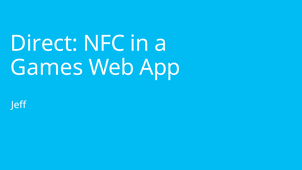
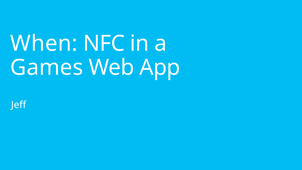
Direct: Direct -> When (44, 43)
